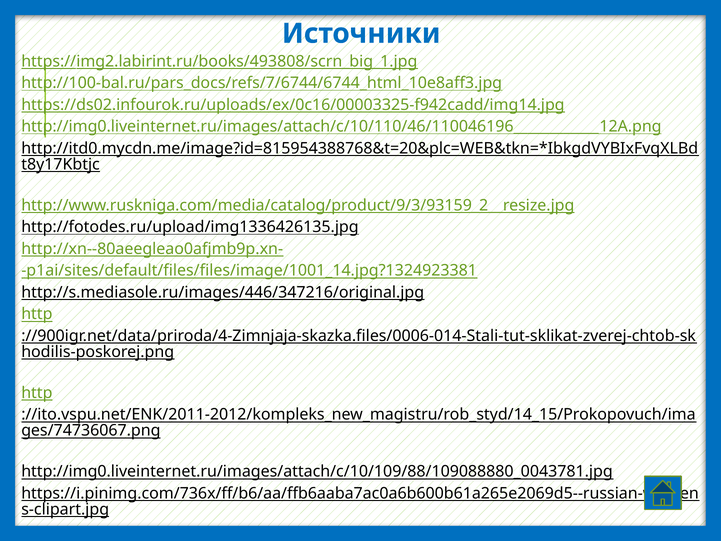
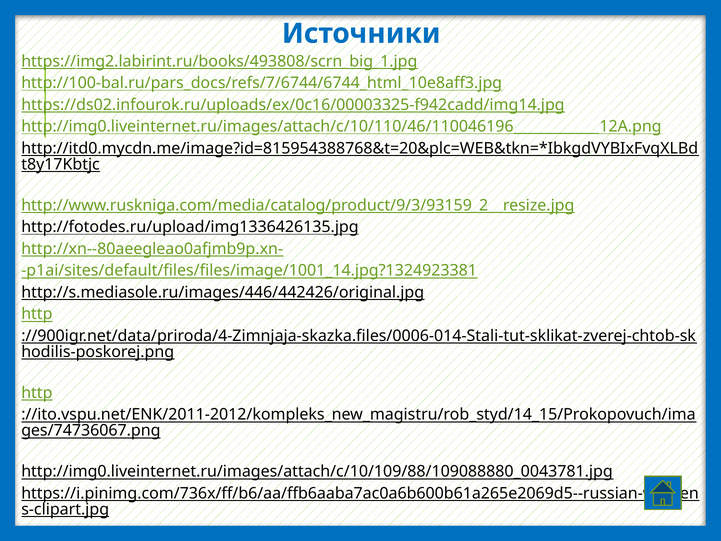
http://s.mediasole.ru/images/446/347216/original.jpg: http://s.mediasole.ru/images/446/347216/original.jpg -> http://s.mediasole.ru/images/446/442426/original.jpg (223, 292)
